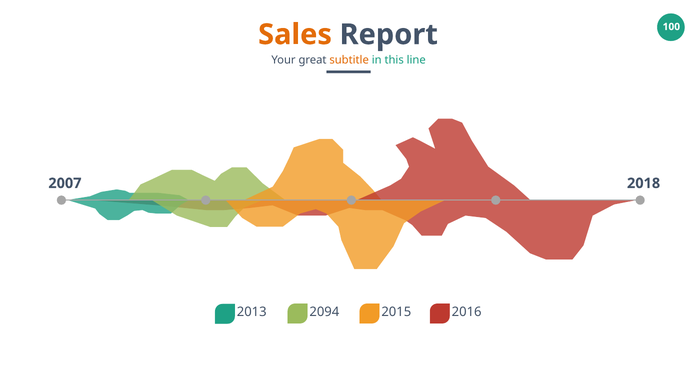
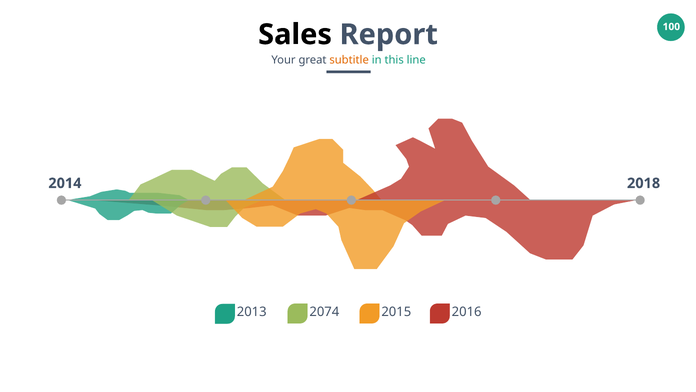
Sales colour: orange -> black (295, 35)
2007: 2007 -> 2014 (65, 183)
2094: 2094 -> 2074 (324, 311)
